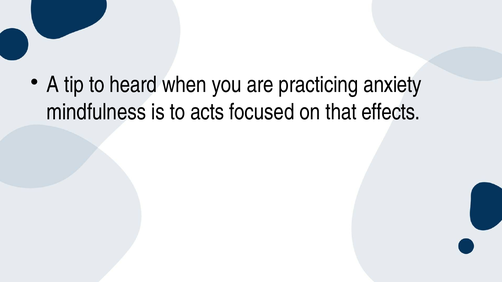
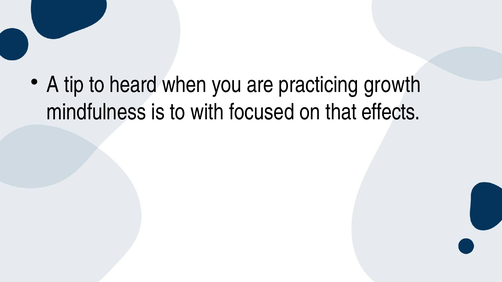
anxiety: anxiety -> growth (392, 85)
acts: acts -> with (207, 112)
